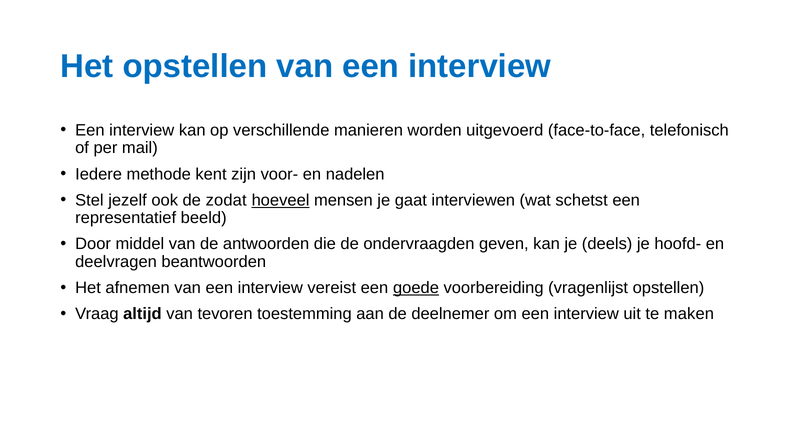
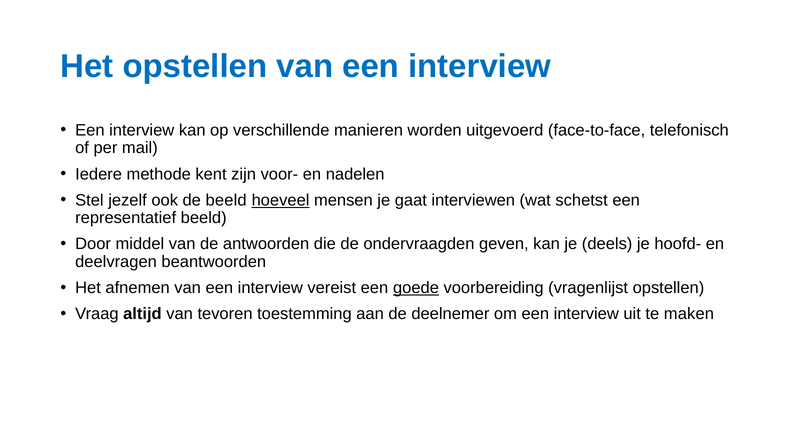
de zodat: zodat -> beeld (226, 200)
